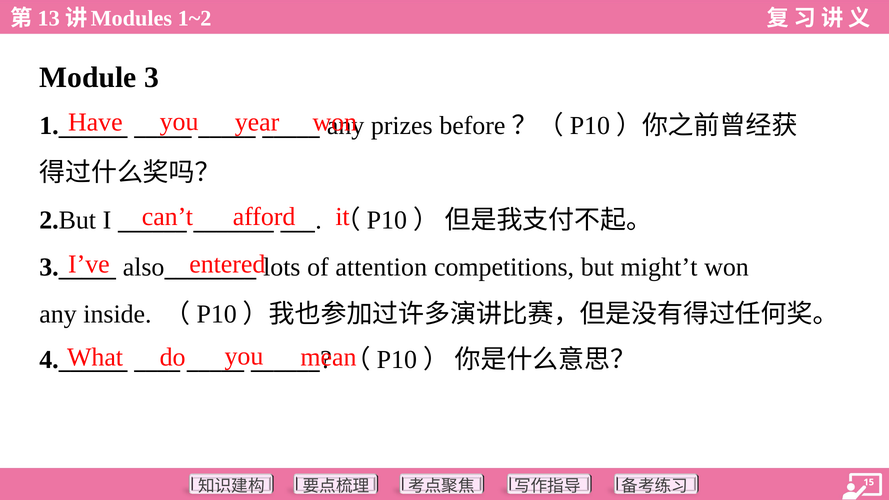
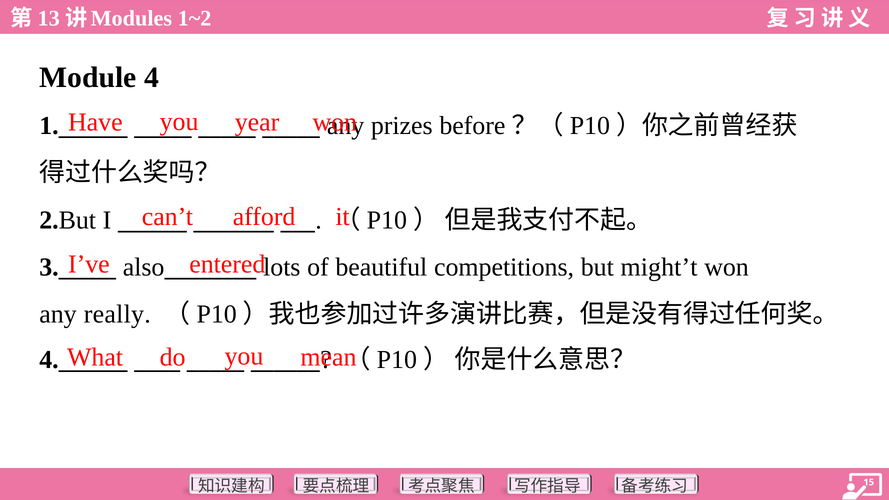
Module 3: 3 -> 4 (152, 77)
attention: attention -> beautiful (381, 267)
inside: inside -> really (117, 314)
